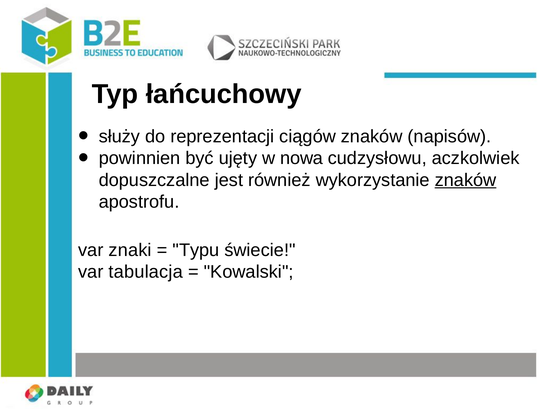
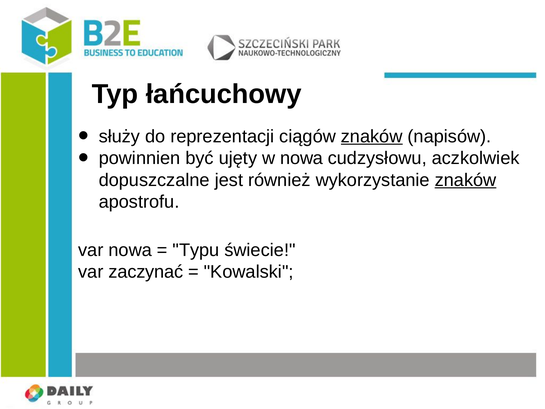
znaków underline: none -> present (372, 136)
var znaki: znaki -> nowa (130, 250)
tabulacja: tabulacja -> zaczynać (146, 272)
